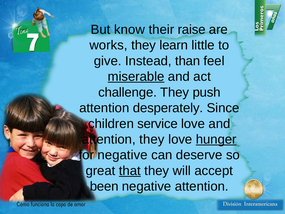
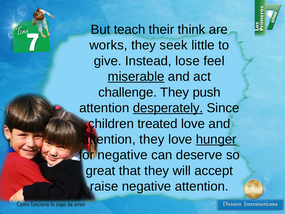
know: know -> teach (130, 29)
raise: raise -> think (192, 29)
learn: learn -> seek (174, 45)
than: than -> lose (187, 61)
desperately underline: none -> present (168, 108)
service: service -> treated (157, 124)
that underline: present -> none (130, 171)
been: been -> raise (104, 186)
